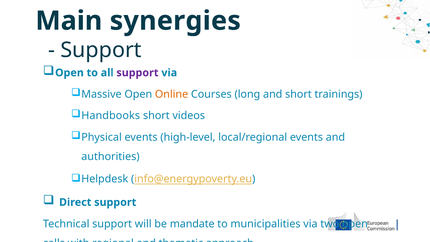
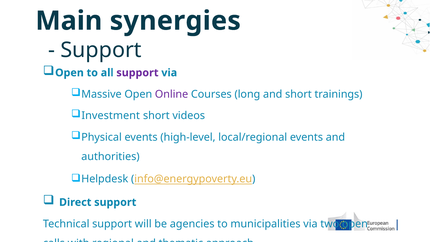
Online colour: orange -> purple (172, 94)
Handbooks: Handbooks -> Investment (111, 116)
mandate: mandate -> agencies (192, 224)
